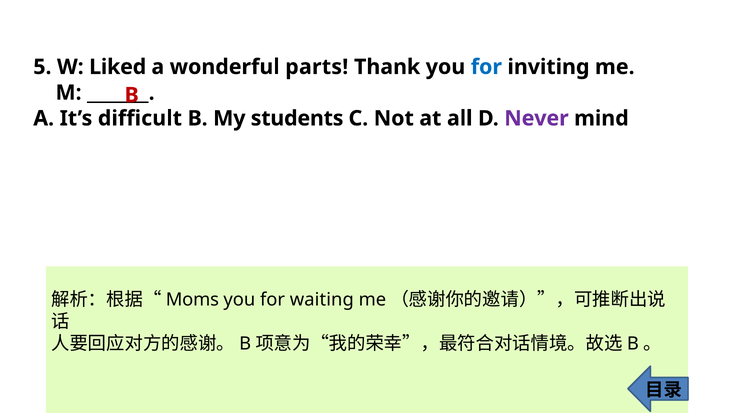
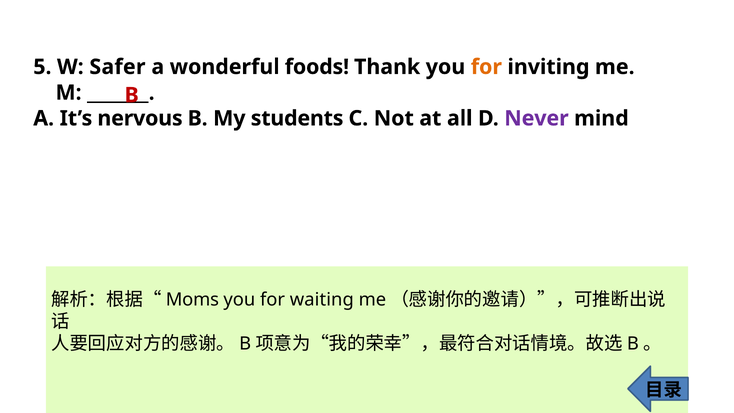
Liked: Liked -> Safer (117, 67)
parts: parts -> foods (317, 67)
for colour: blue -> orange (486, 67)
difficult: difficult -> nervous (140, 118)
